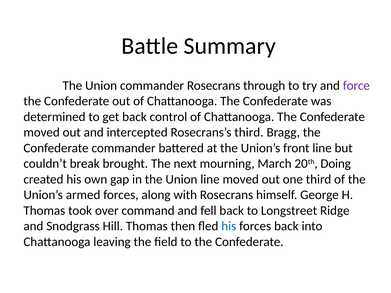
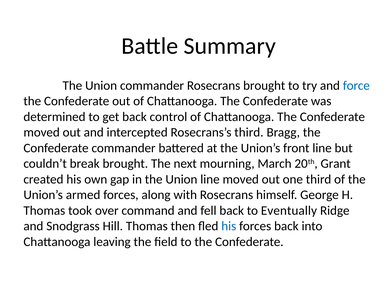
Rosecrans through: through -> brought (264, 86)
force colour: purple -> blue (356, 86)
Doing: Doing -> Grant (336, 164)
Longstreet: Longstreet -> Eventually (289, 211)
